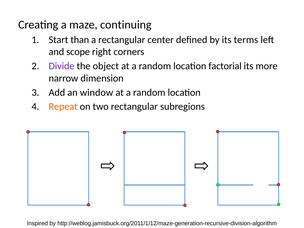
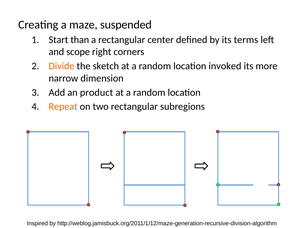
continuing: continuing -> suspended (126, 25)
Divide colour: purple -> orange (62, 66)
object: object -> sketch (106, 66)
factorial: factorial -> invoked (225, 66)
window: window -> product (97, 92)
